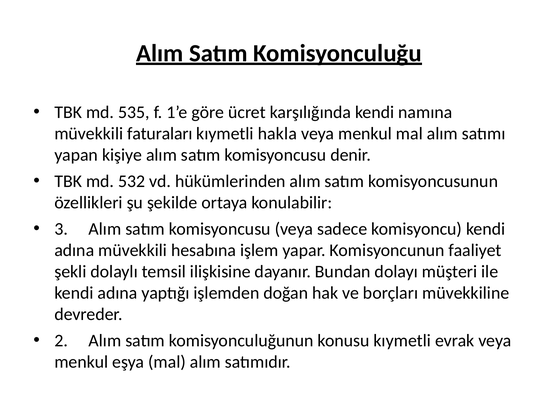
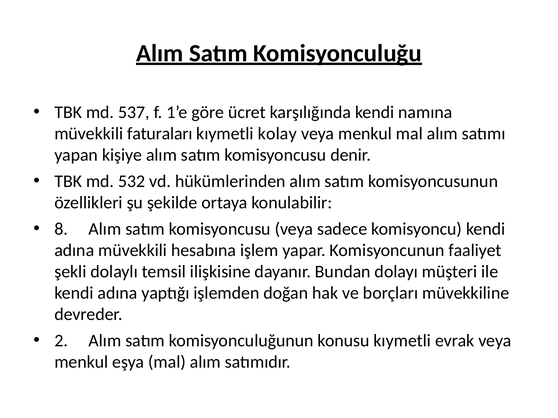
535: 535 -> 537 (134, 112)
hakla: hakla -> kolay (277, 134)
3: 3 -> 8 (61, 229)
